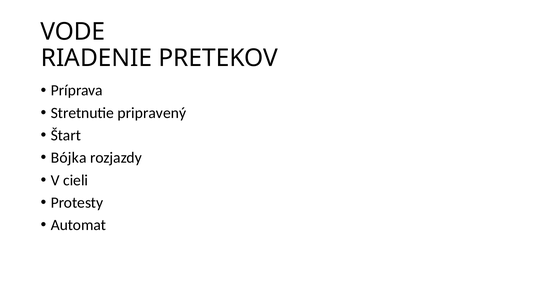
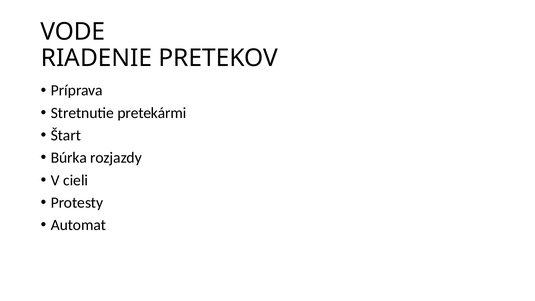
pripravený: pripravený -> pretekármi (152, 113)
Bójka: Bójka -> Búrka (69, 158)
